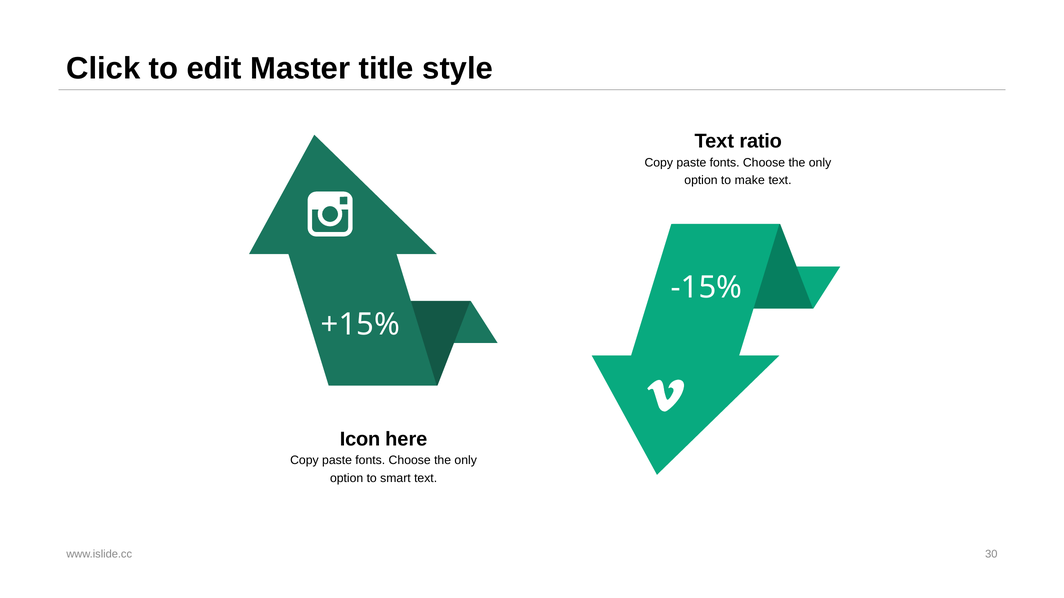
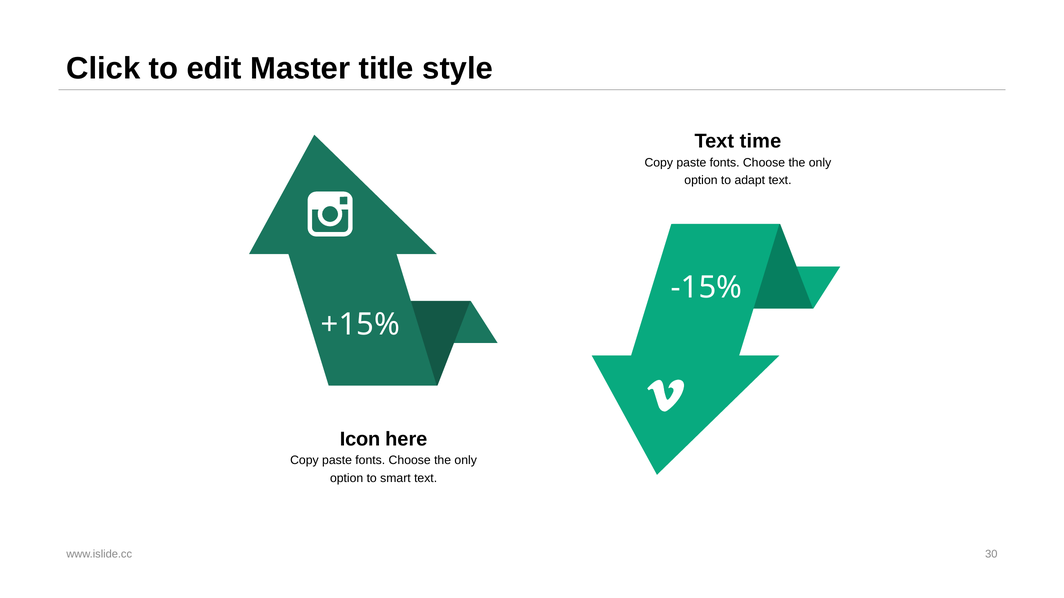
ratio: ratio -> time (760, 142)
make: make -> adapt (750, 180)
